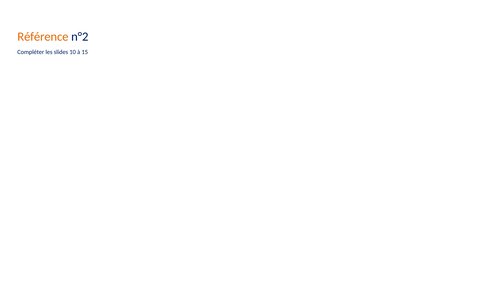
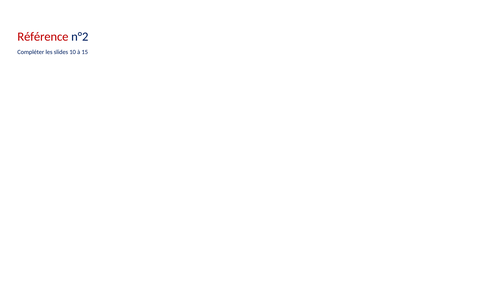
Référence colour: orange -> red (43, 37)
